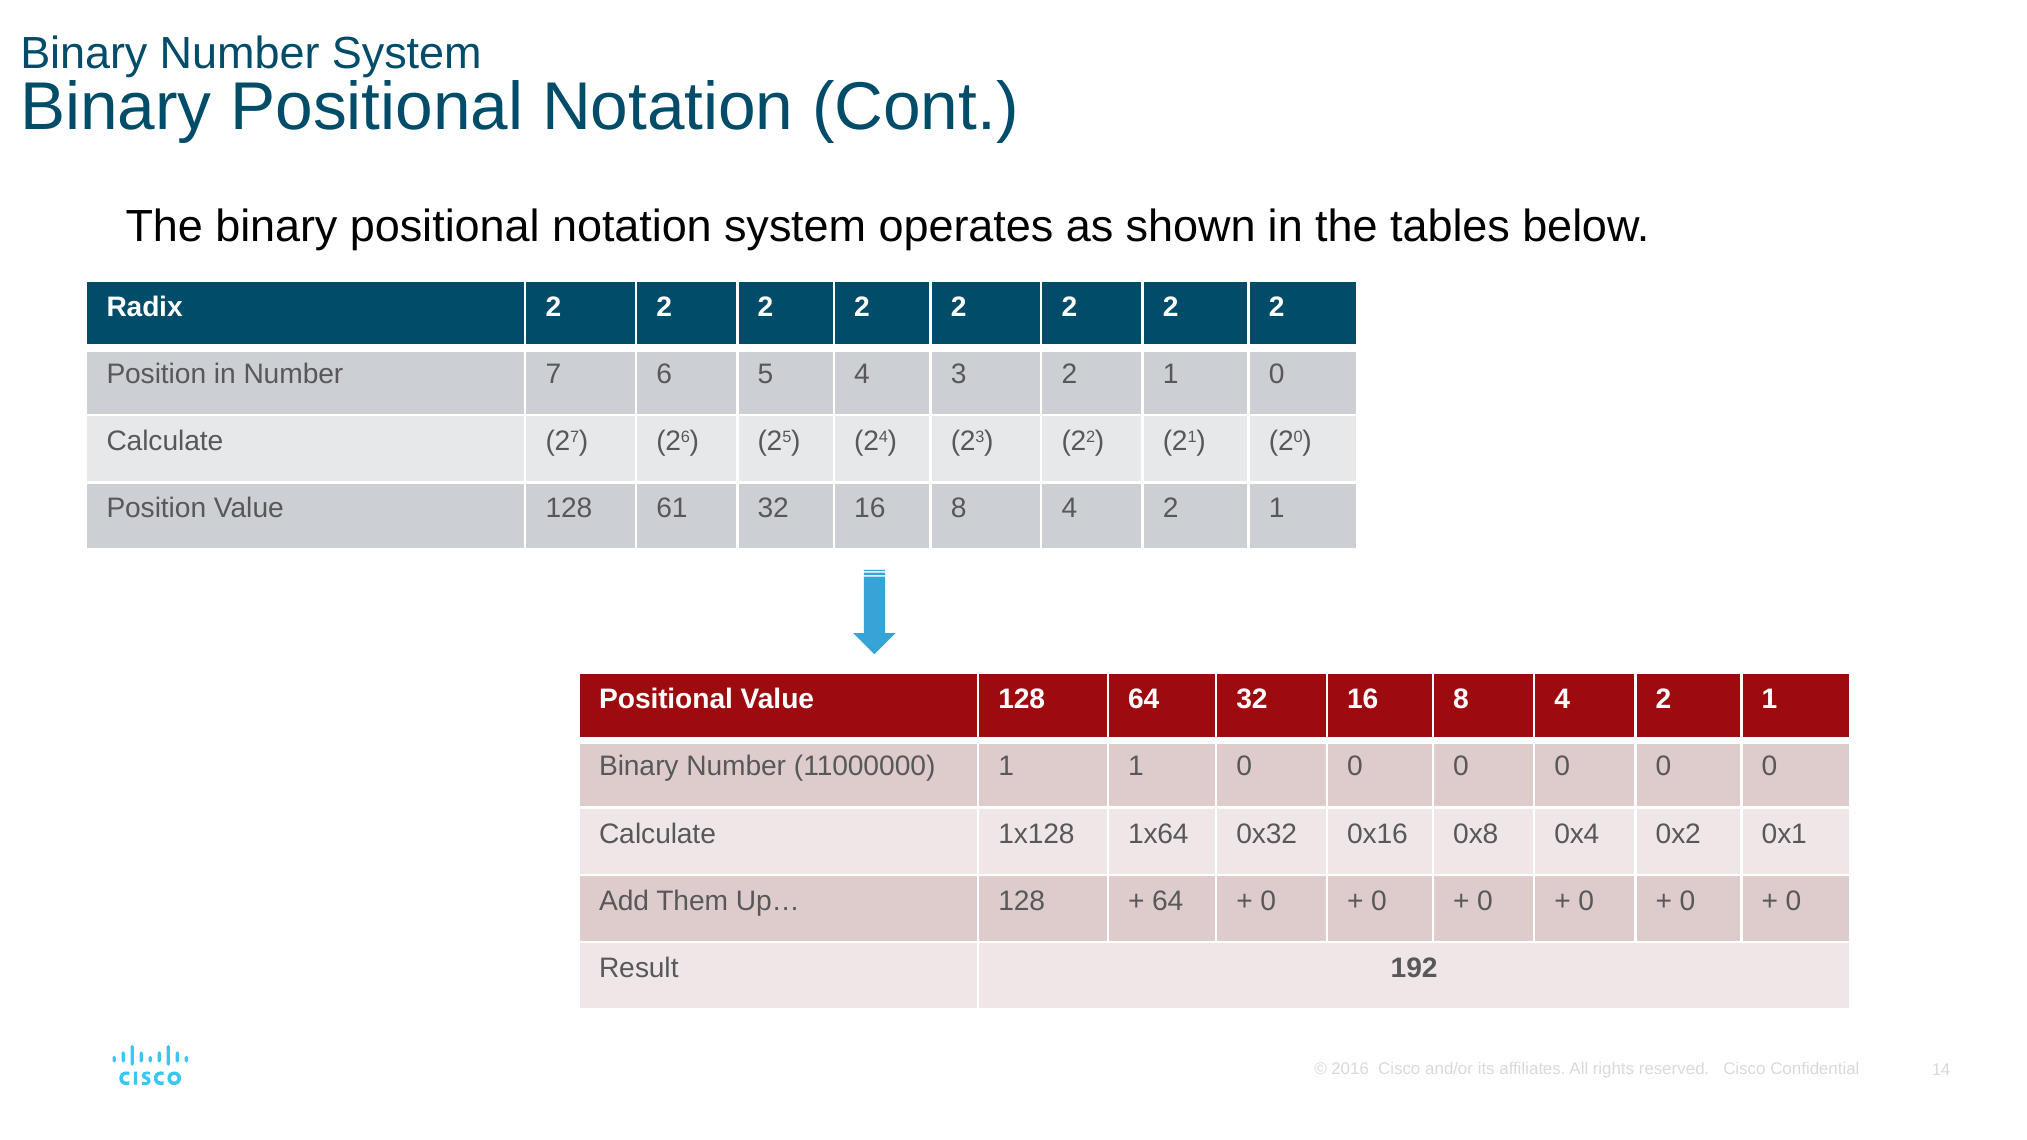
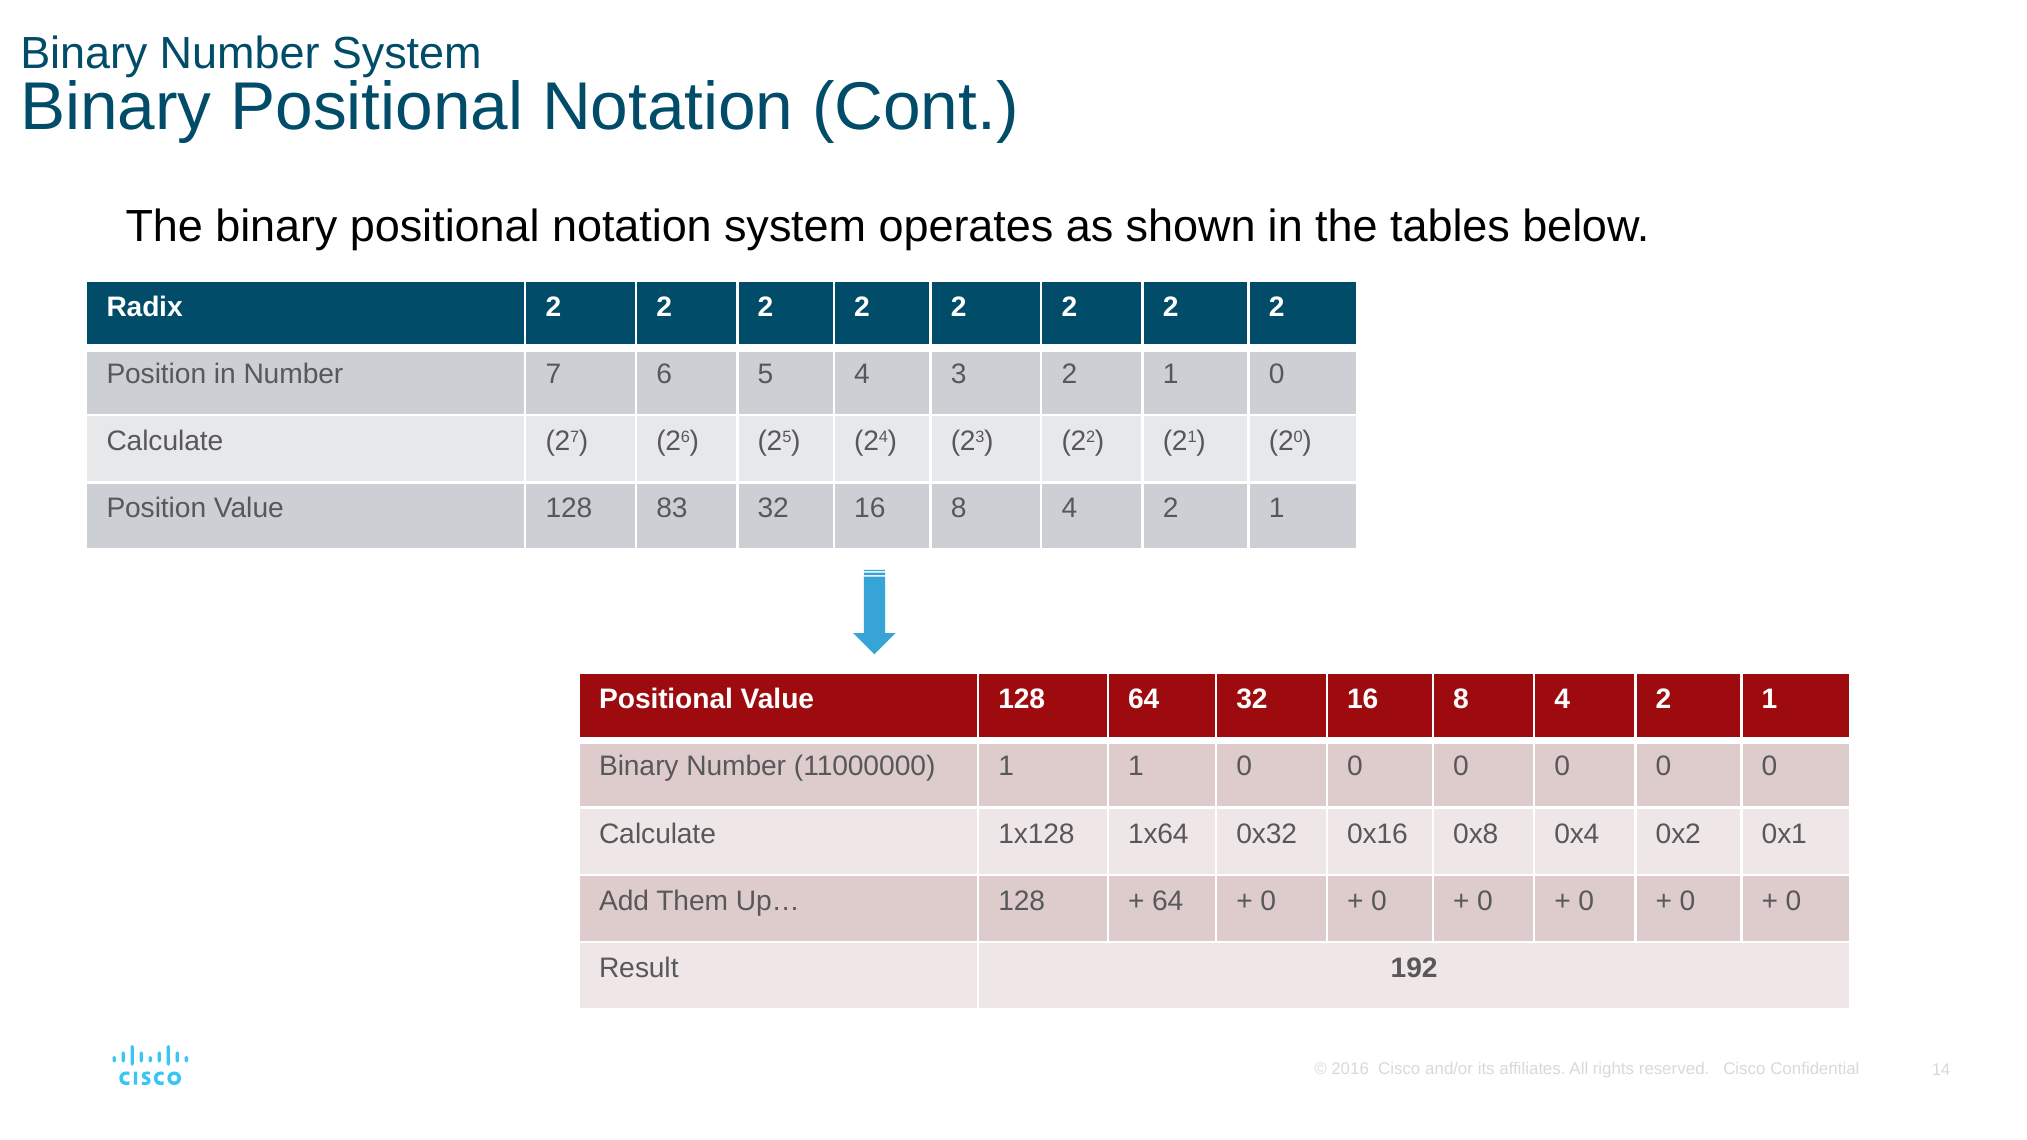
61: 61 -> 83 (672, 509)
